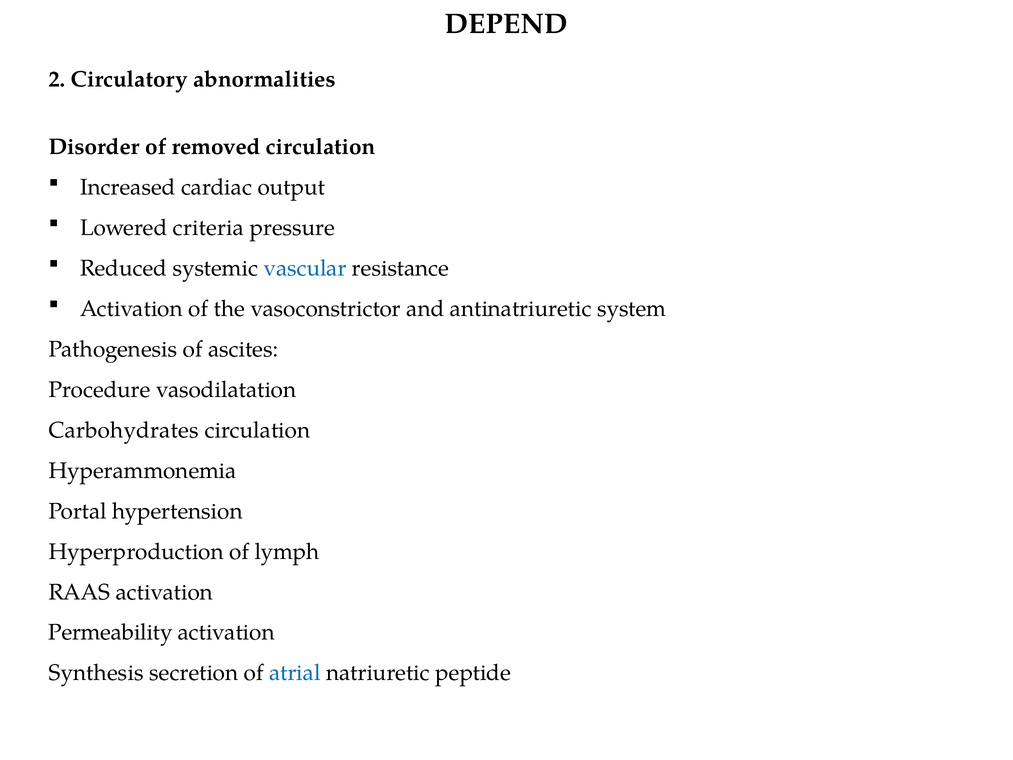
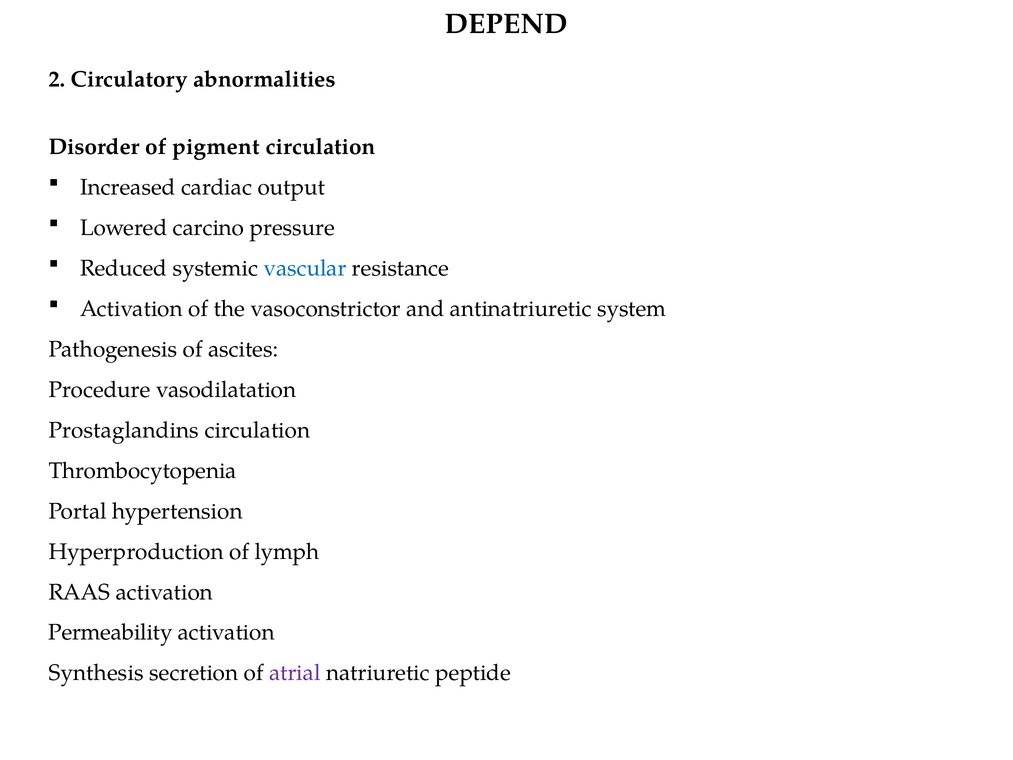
removed: removed -> pigment (216, 147)
criteria: criteria -> carcino (209, 228)
Carbohydrates: Carbohydrates -> Prostaglandins (124, 430)
Hyperammonemia: Hyperammonemia -> Thrombocytopenia (143, 470)
atrial colour: blue -> purple (295, 673)
